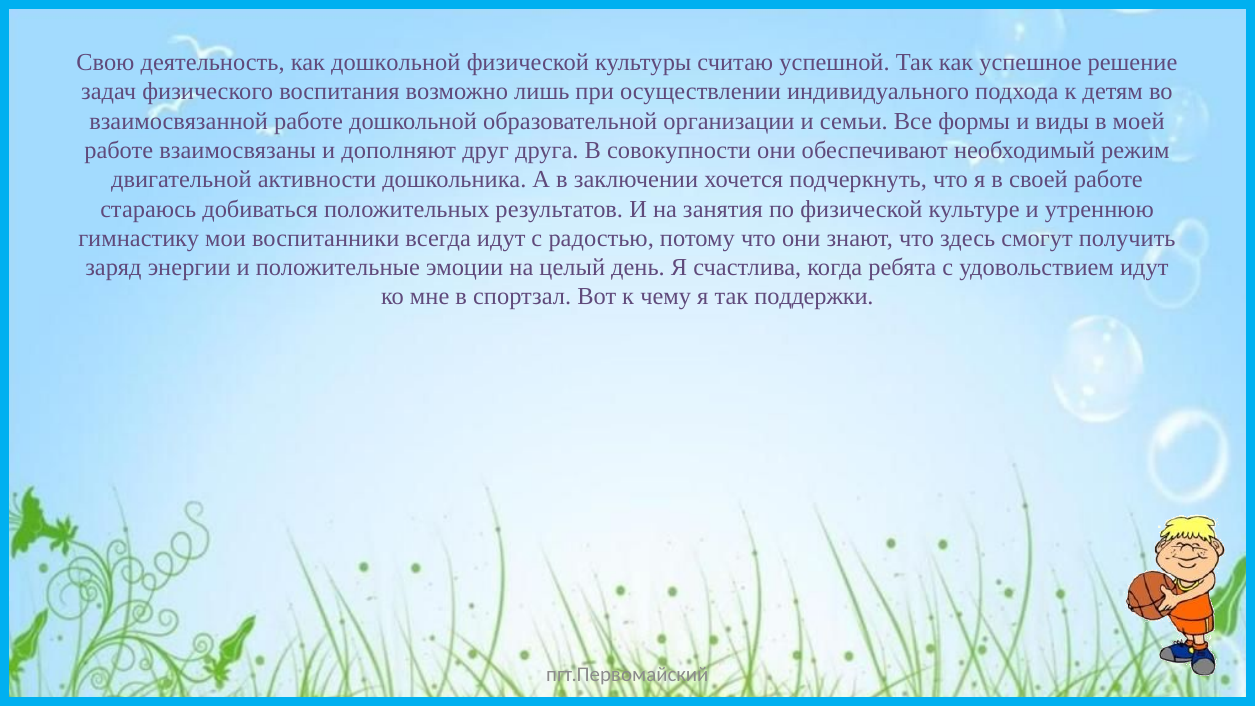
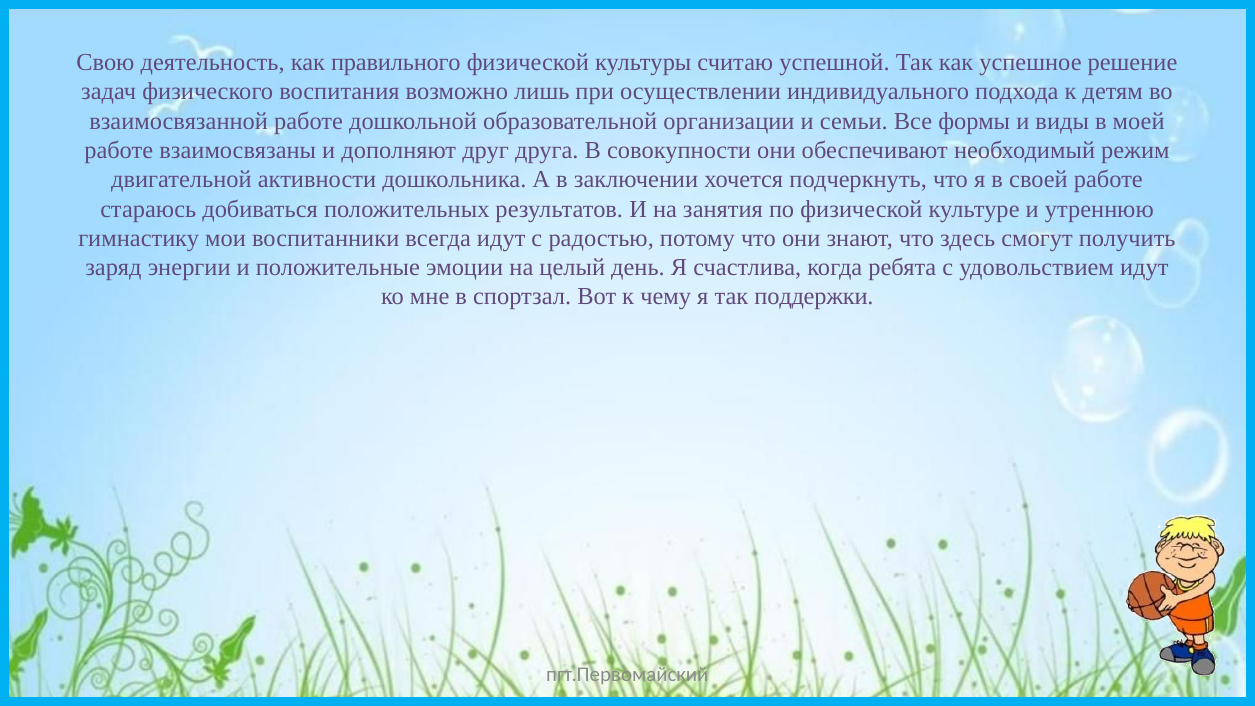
как дошкольной: дошкольной -> правильного (396, 63)
